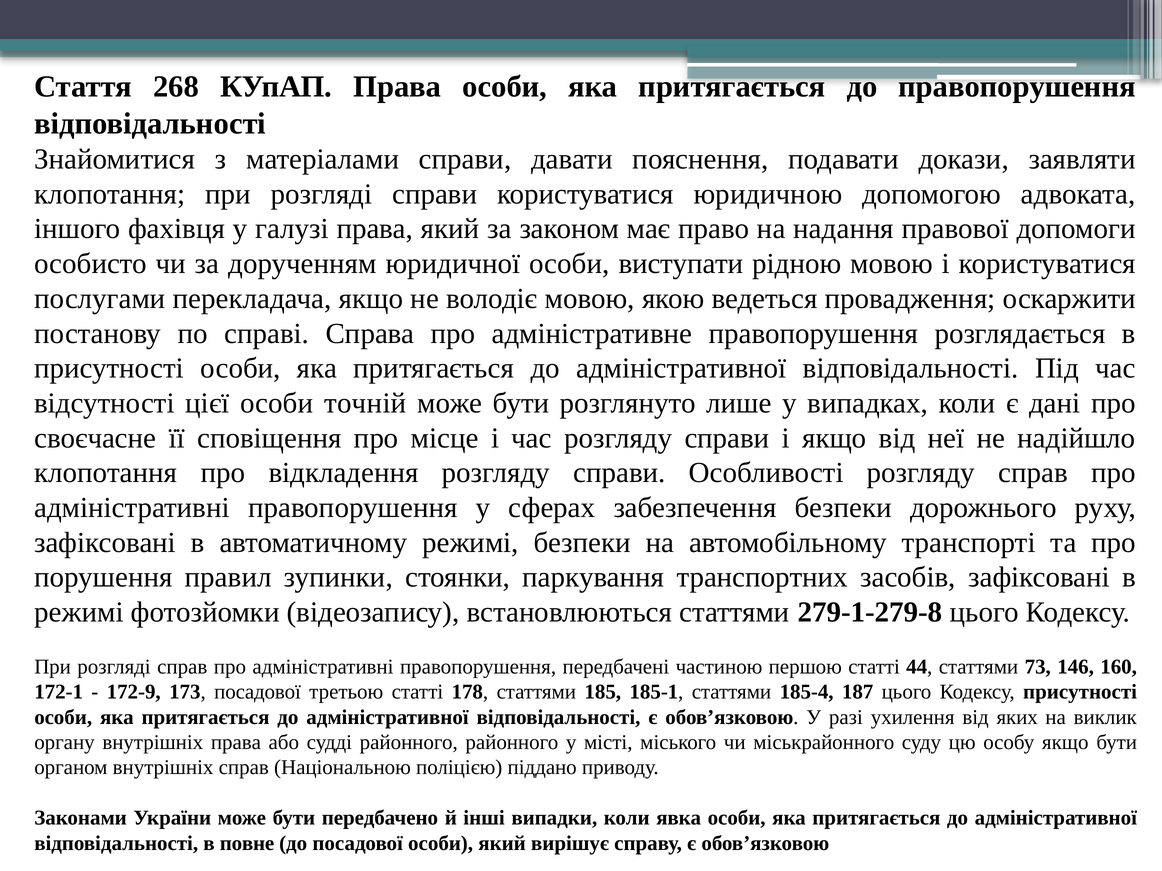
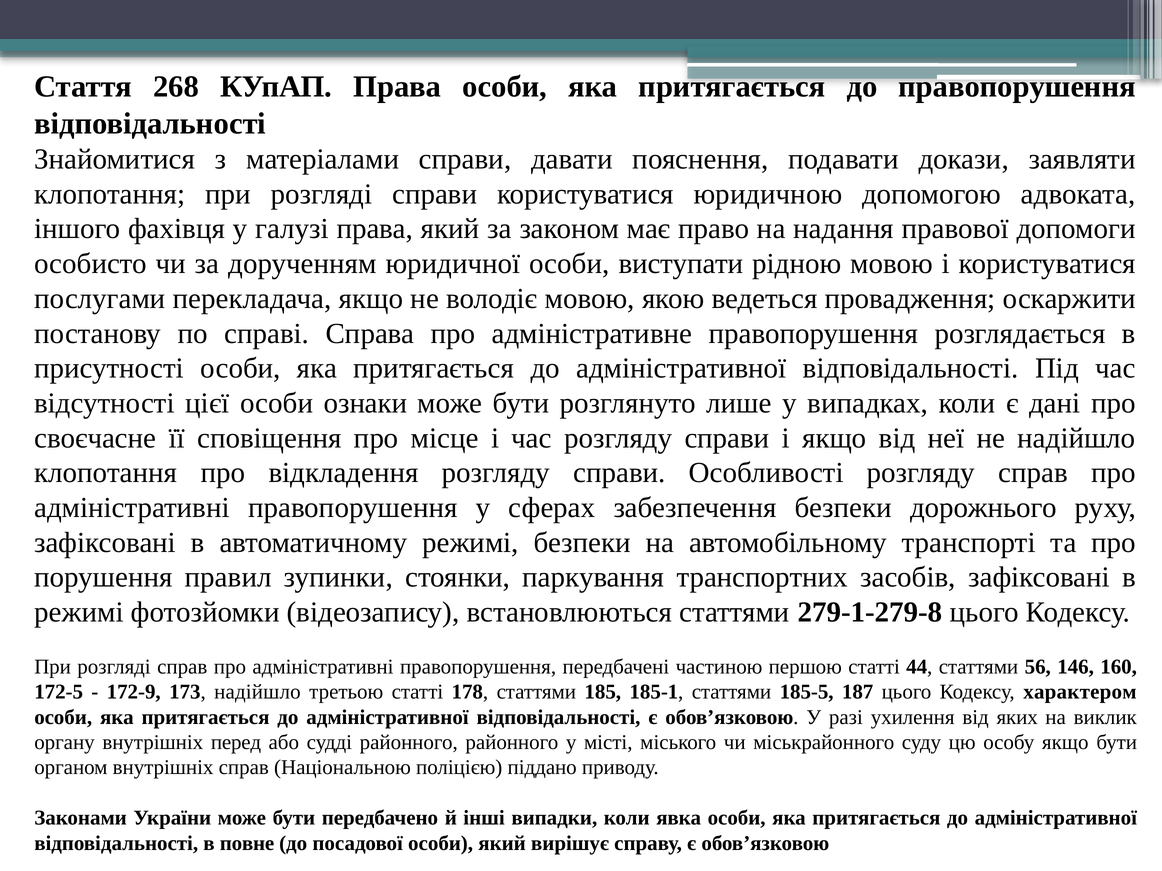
точній: точній -> ознаки (365, 403)
73: 73 -> 56 (1038, 667)
172-1: 172-1 -> 172-5 (59, 692)
173 посадової: посадової -> надійшло (257, 692)
185-4: 185-4 -> 185-5 (807, 692)
Кодексу присутності: присутності -> характером (1080, 692)
внутрішніх права: права -> перед (236, 743)
